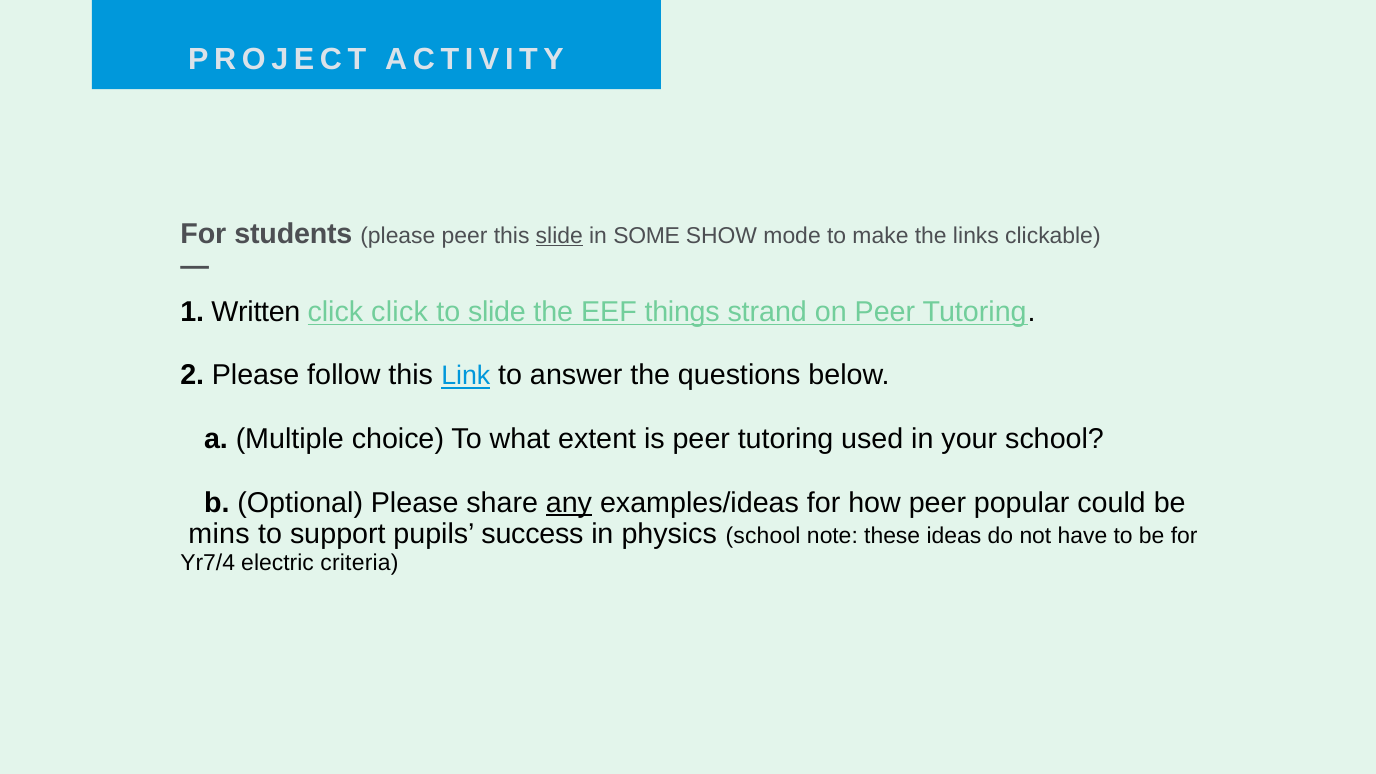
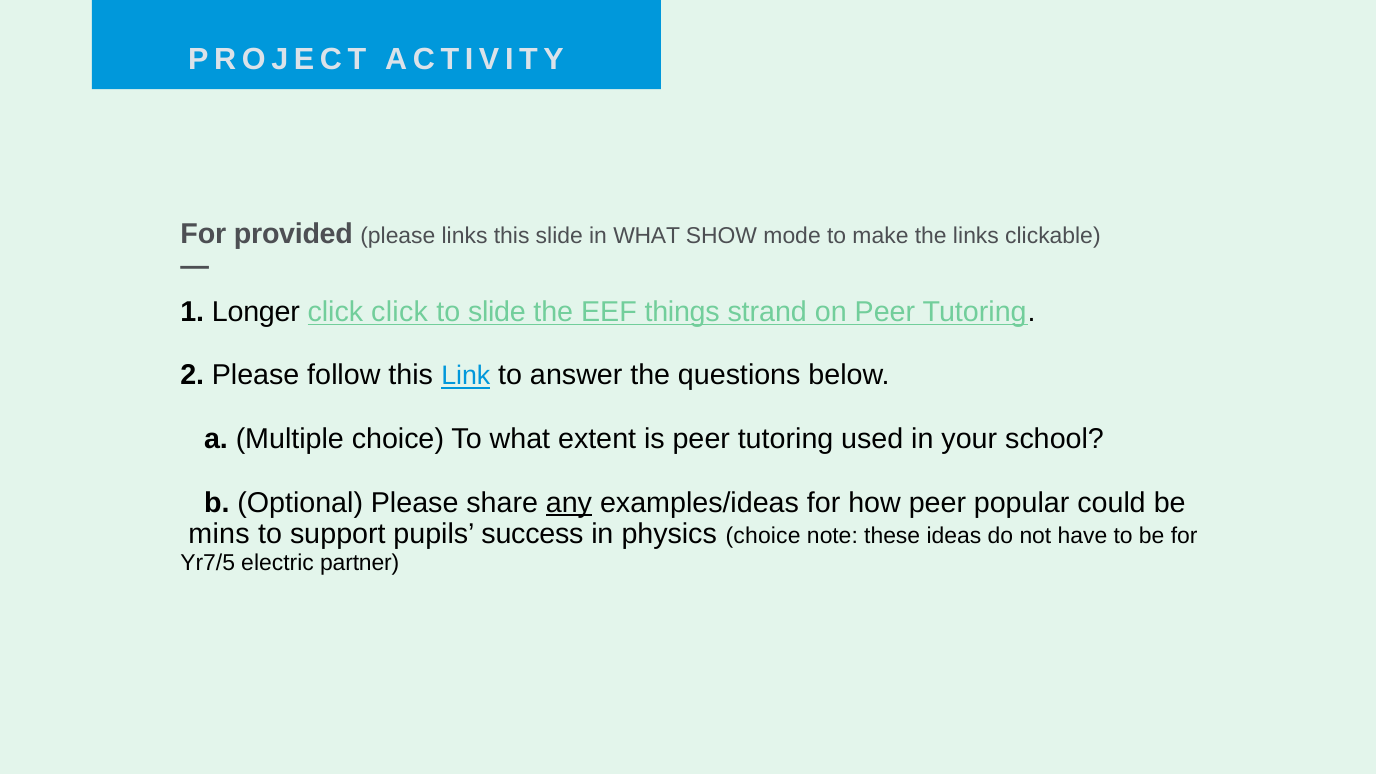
students: students -> provided (293, 234)
please peer: peer -> links (465, 236)
slide underline: present -> none (559, 236)
in SOME: SOME -> WHAT (647, 236)
Written: Written -> Longer (256, 312)
physics school: school -> choice (763, 536)
Yr7/4: Yr7/4 -> Yr7/5 (208, 563)
criteria: criteria -> partner (360, 563)
